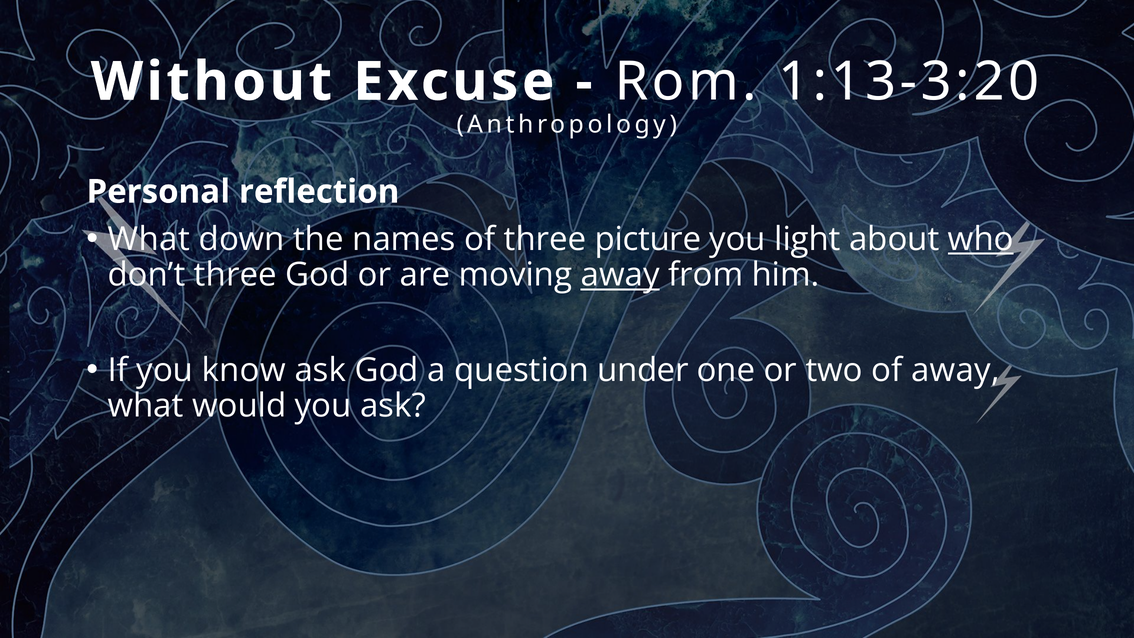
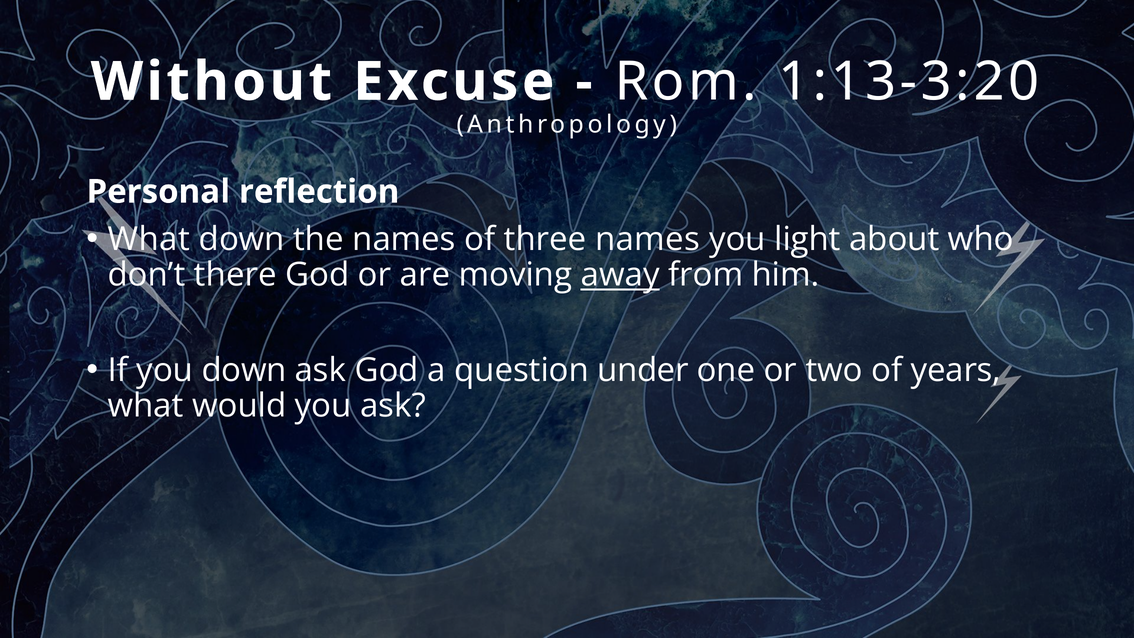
three picture: picture -> names (648, 239)
who underline: present -> none (981, 239)
don’t three: three -> there (235, 275)
you know: know -> down (244, 370)
of away: away -> years (956, 370)
